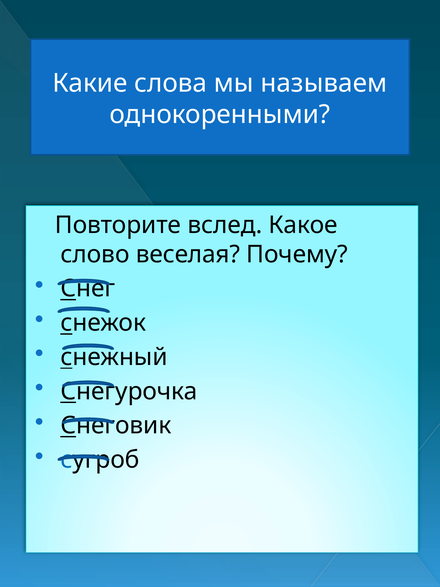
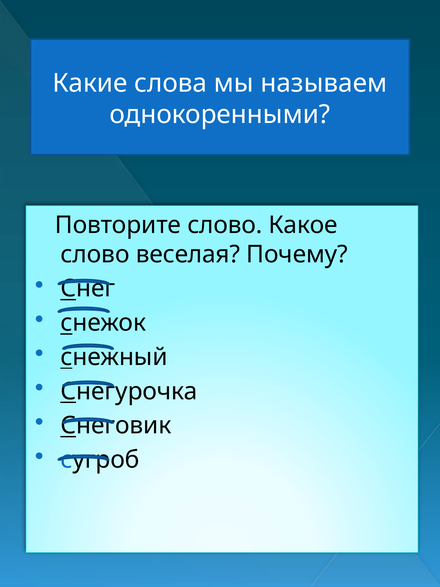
Повторите вслед: вслед -> слово (225, 225)
